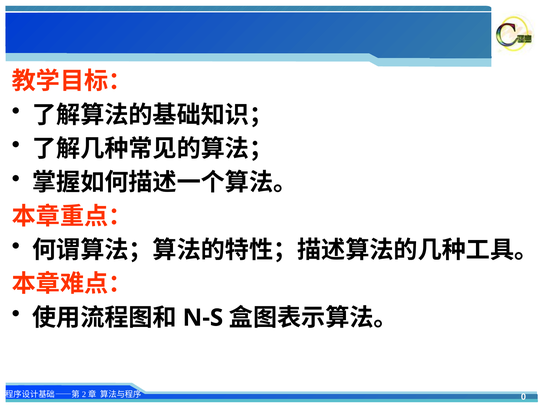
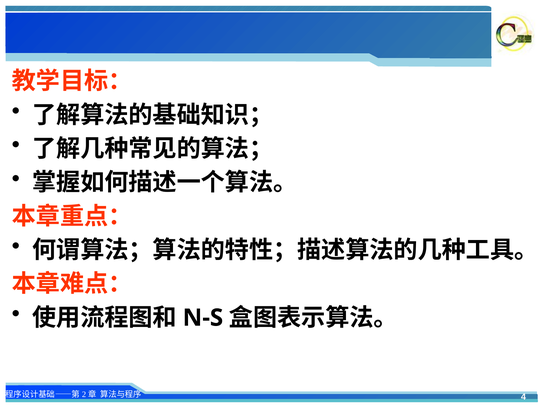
0: 0 -> 4 (523, 396)
